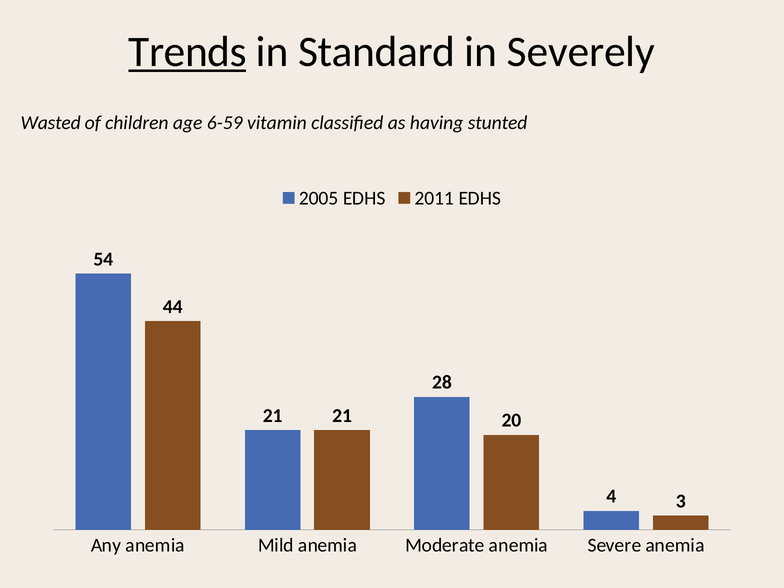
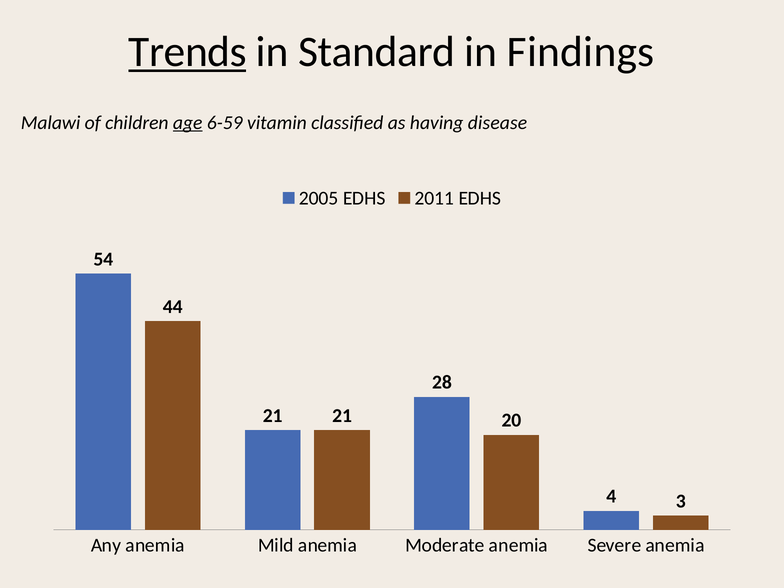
Severely: Severely -> Findings (581, 52)
Wasted: Wasted -> Malawi (51, 123)
age underline: none -> present (188, 123)
stunted: stunted -> disease (497, 123)
